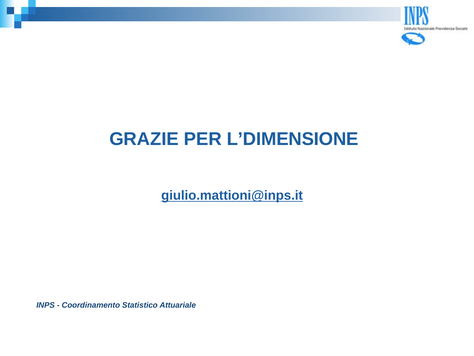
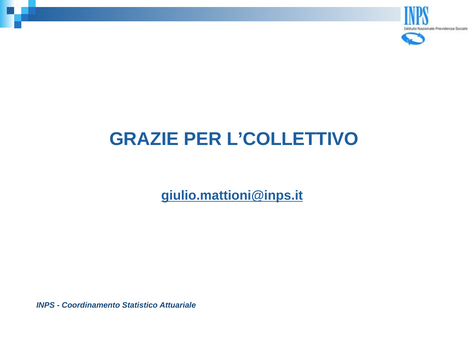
L’DIMENSIONE: L’DIMENSIONE -> L’COLLETTIVO (293, 139)
